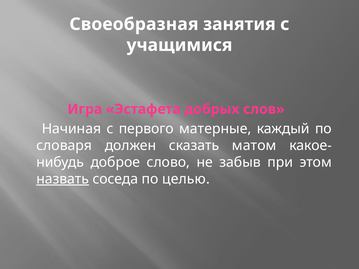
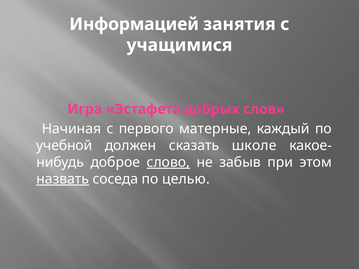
Своеобразная: Своеобразная -> Информацией (134, 24)
словаря: словаря -> учебной (64, 146)
матом: матом -> школе (254, 146)
слово underline: none -> present (168, 162)
